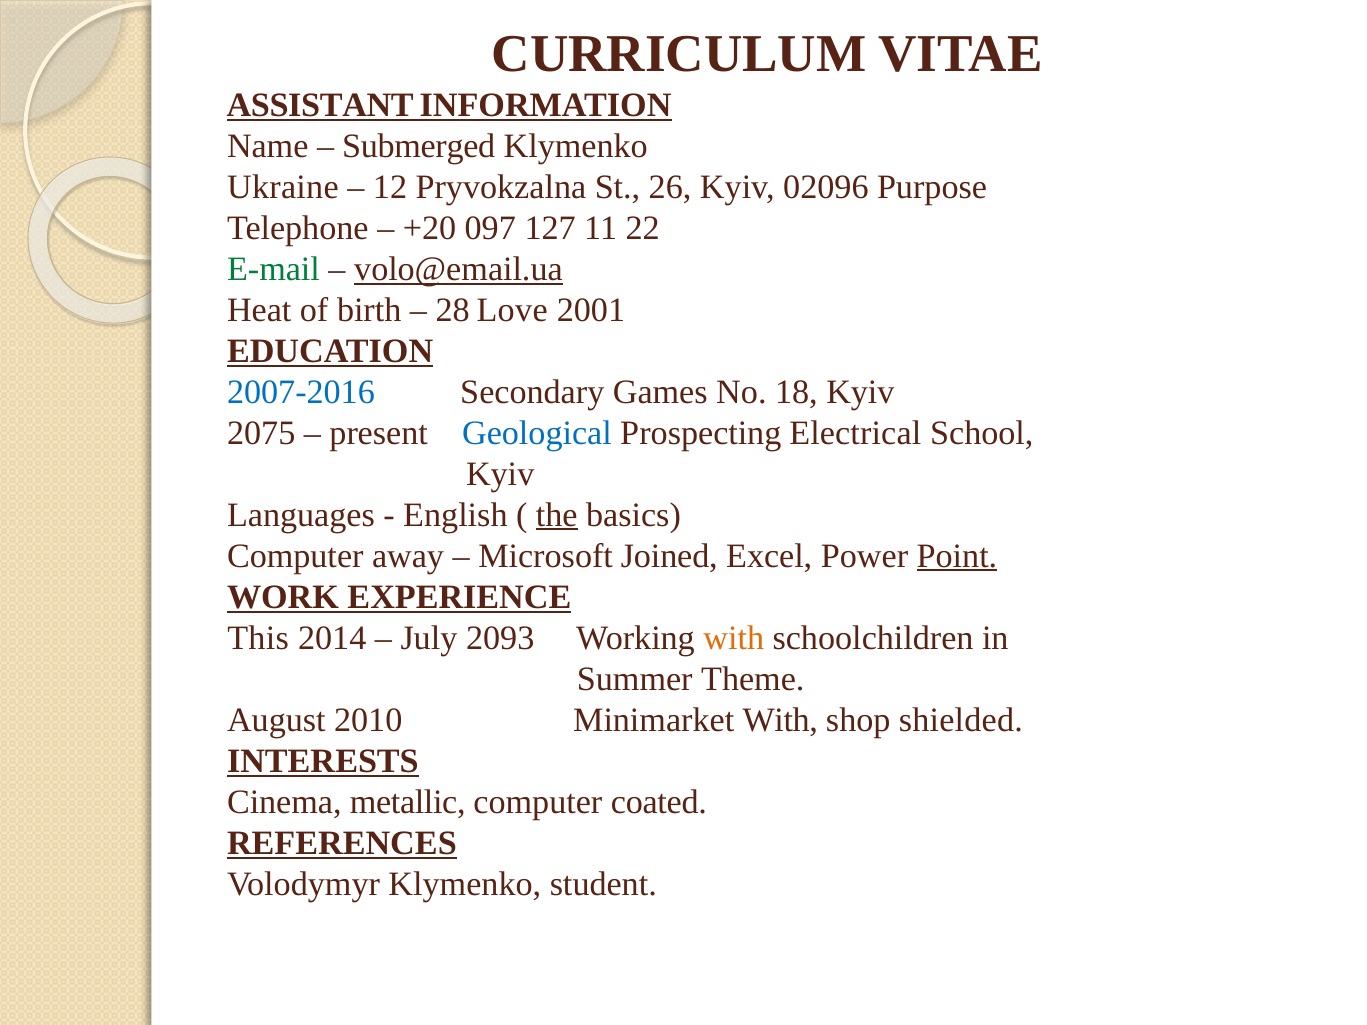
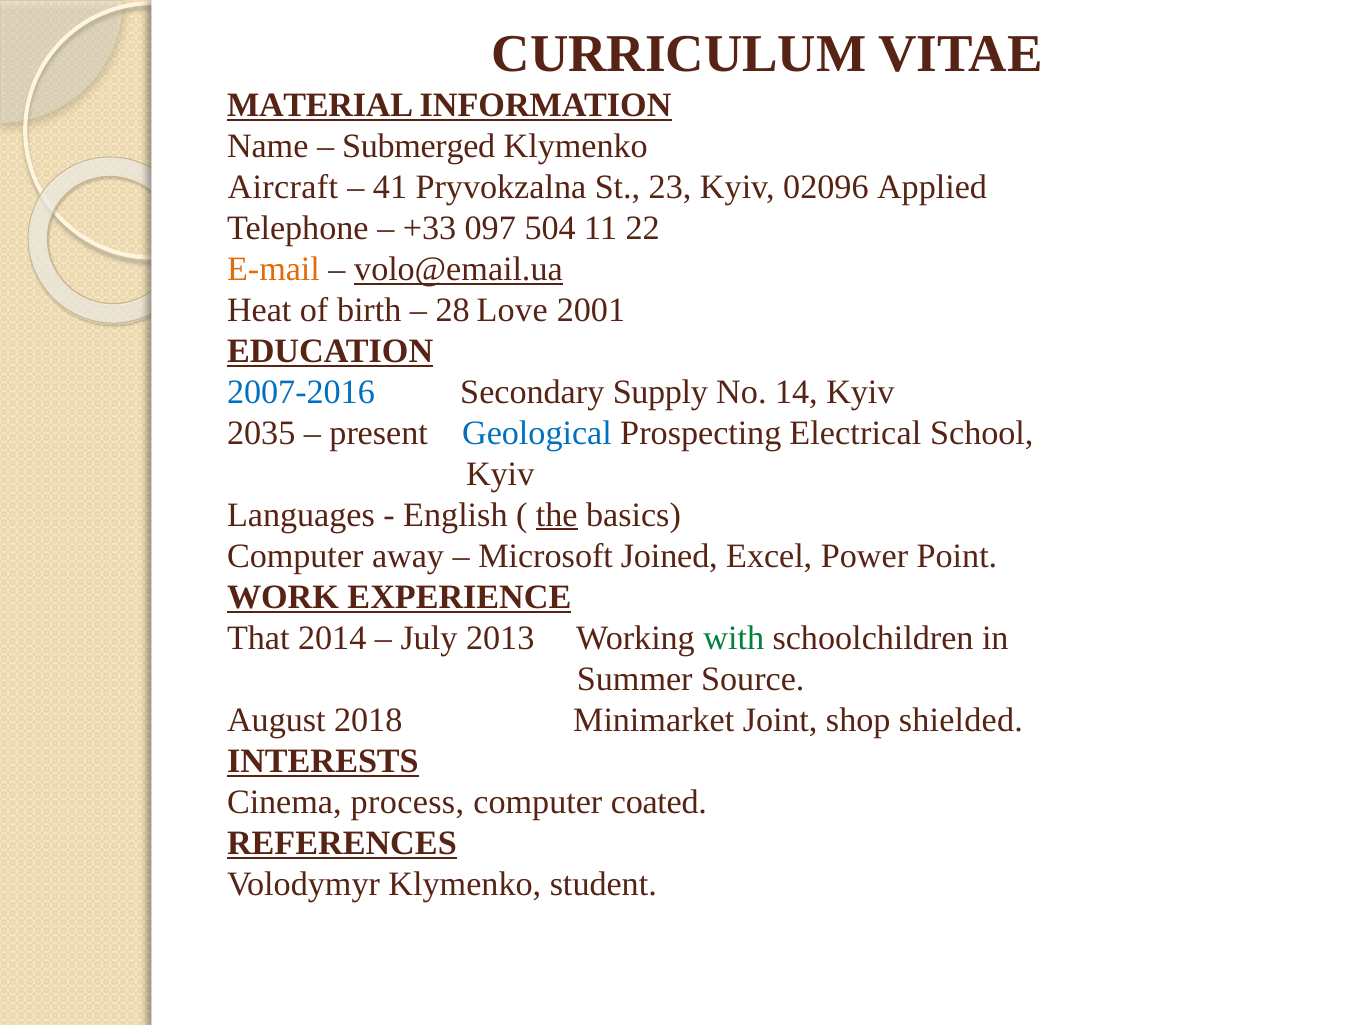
ASSISTANT: ASSISTANT -> MATERIAL (320, 105)
Ukraine: Ukraine -> Aircraft (283, 187)
12: 12 -> 41 (390, 187)
26: 26 -> 23 (670, 187)
Purpose: Purpose -> Applied (932, 187)
+20: +20 -> +33 (429, 228)
127: 127 -> 504 (550, 228)
E-mail colour: green -> orange (273, 269)
Games: Games -> Supply (660, 392)
18: 18 -> 14 (796, 392)
2075: 2075 -> 2035 (261, 433)
Point underline: present -> none (957, 556)
This: This -> That (258, 638)
2093: 2093 -> 2013 (500, 638)
with colour: orange -> green (734, 638)
Theme: Theme -> Source (753, 679)
2010: 2010 -> 2018 (368, 720)
Minimarket With: With -> Joint (780, 720)
metallic: metallic -> process (407, 802)
